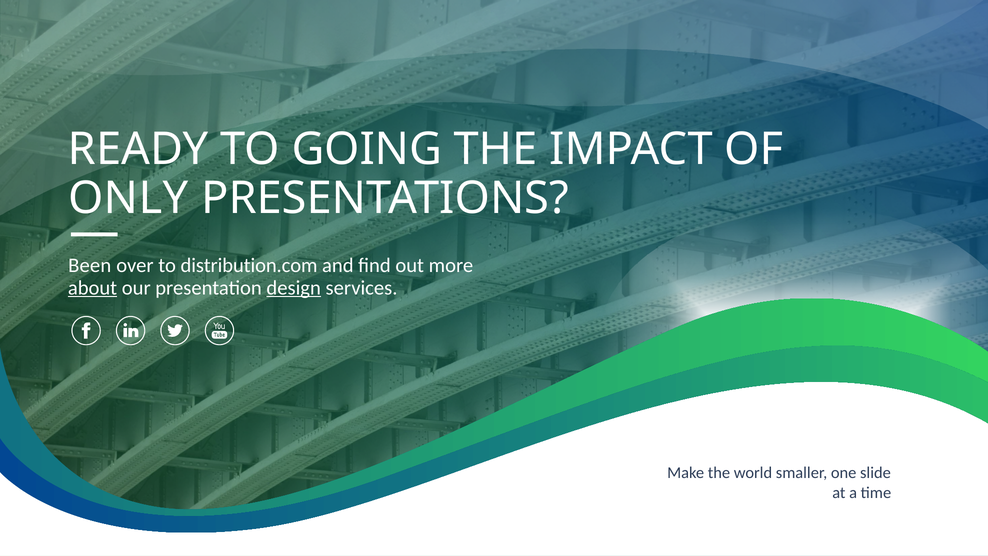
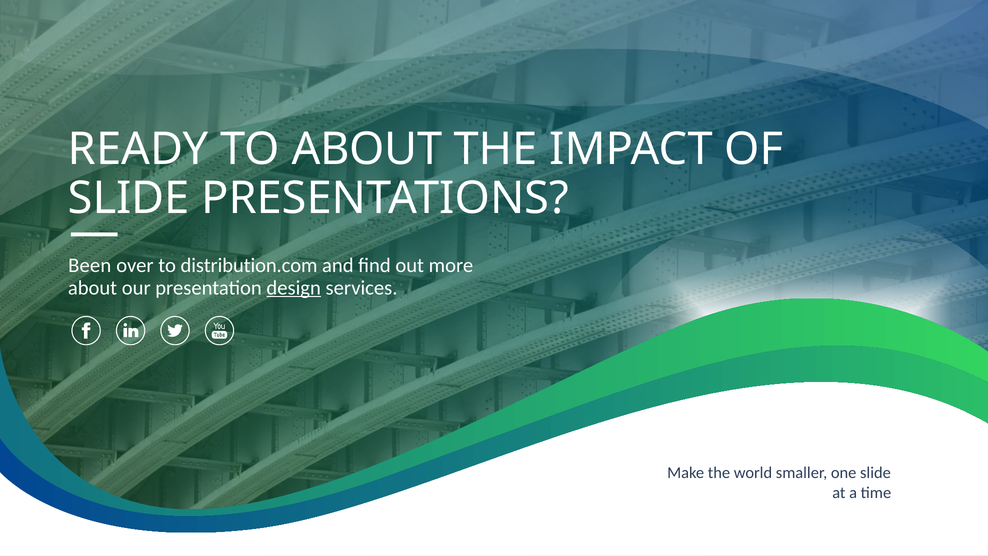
TO GOING: GOING -> ABOUT (367, 149)
ONLY: ONLY -> SLIDE (129, 198)
about underline: present -> none (93, 288)
